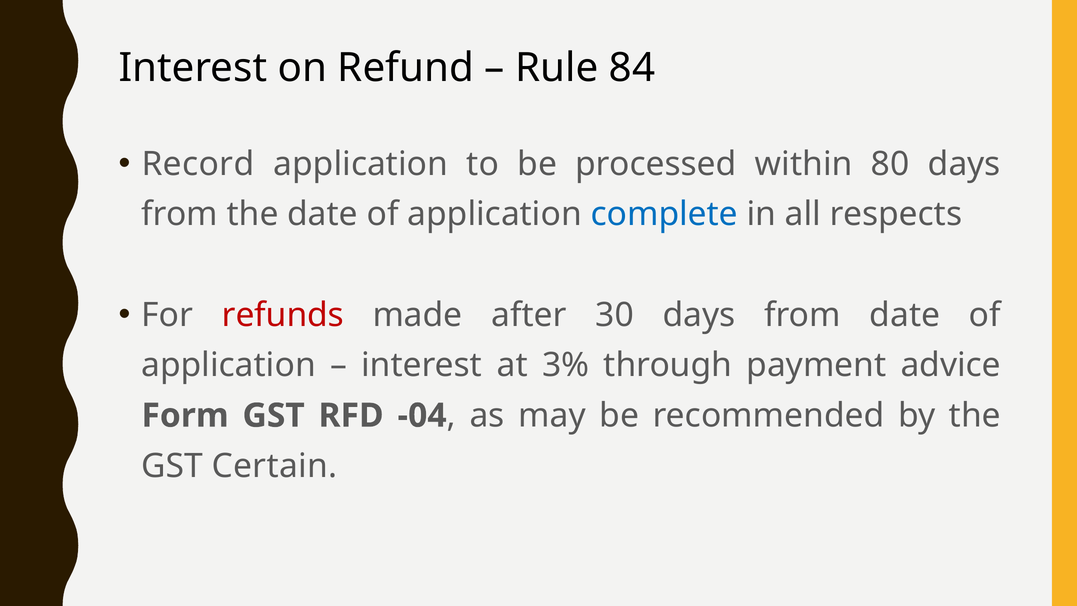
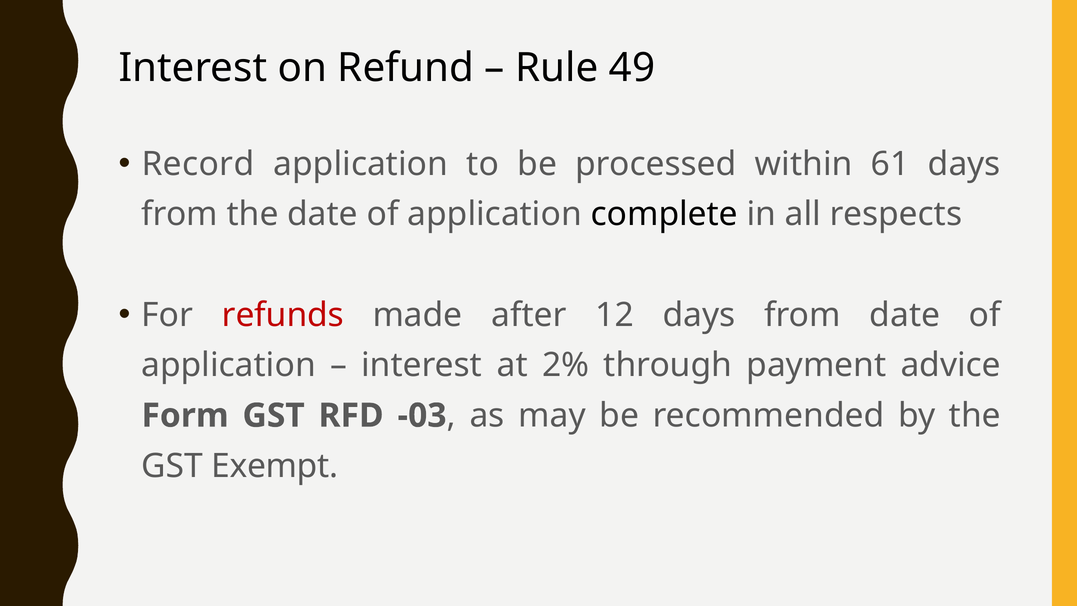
84: 84 -> 49 (632, 68)
80: 80 -> 61 (890, 164)
complete colour: blue -> black (664, 214)
30: 30 -> 12 (615, 315)
3%: 3% -> 2% (566, 365)
-04: -04 -> -03 (422, 416)
Certain: Certain -> Exempt (275, 466)
